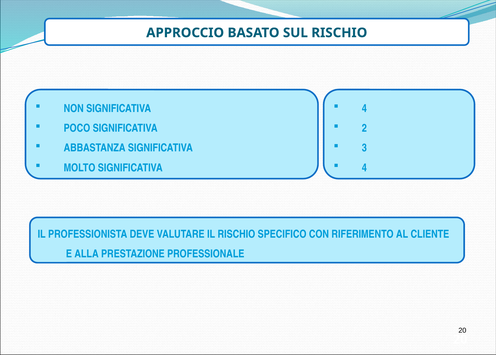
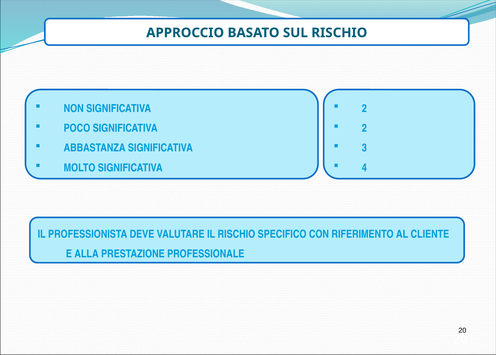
4: 4 -> 2 (364, 109)
